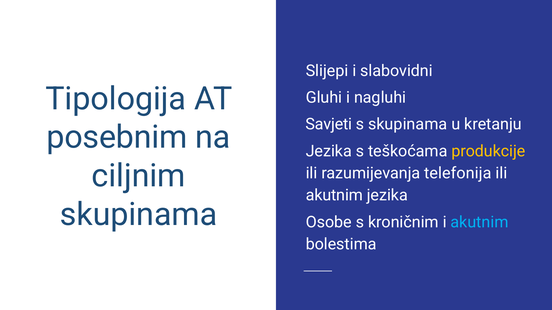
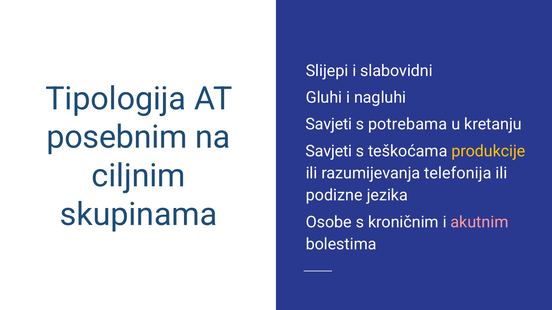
s skupinama: skupinama -> potrebama (408, 125)
Jezika: Jezika -> Savjeti (329, 151)
akutnim: akutnim -> podizne (334, 196)
akutnim colour: light blue -> pink (480, 222)
